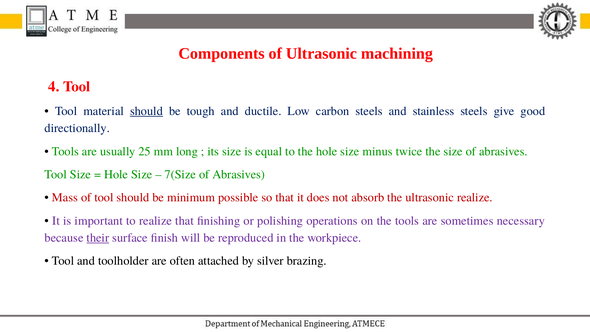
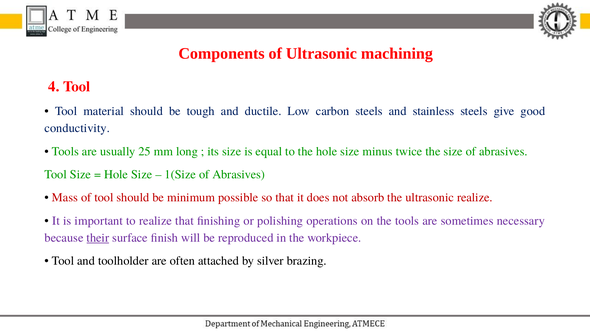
should underline: present -> none (146, 111)
directionally: directionally -> conductivity (77, 128)
7(Size: 7(Size -> 1(Size (180, 174)
